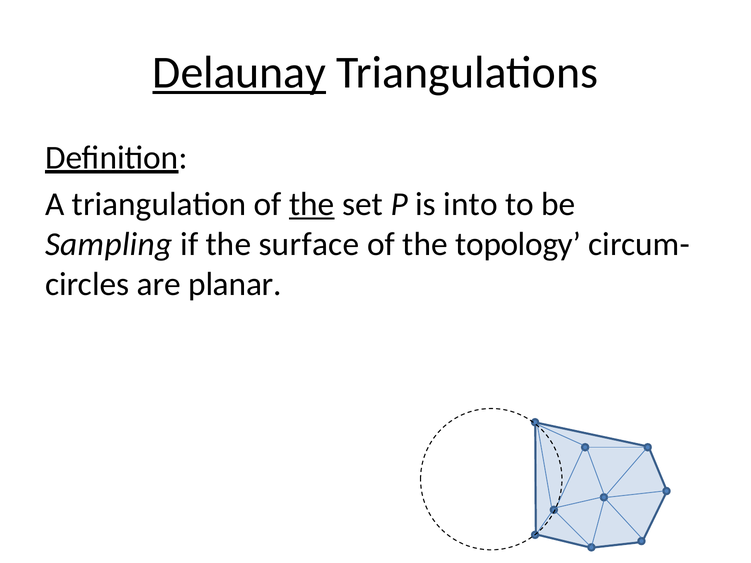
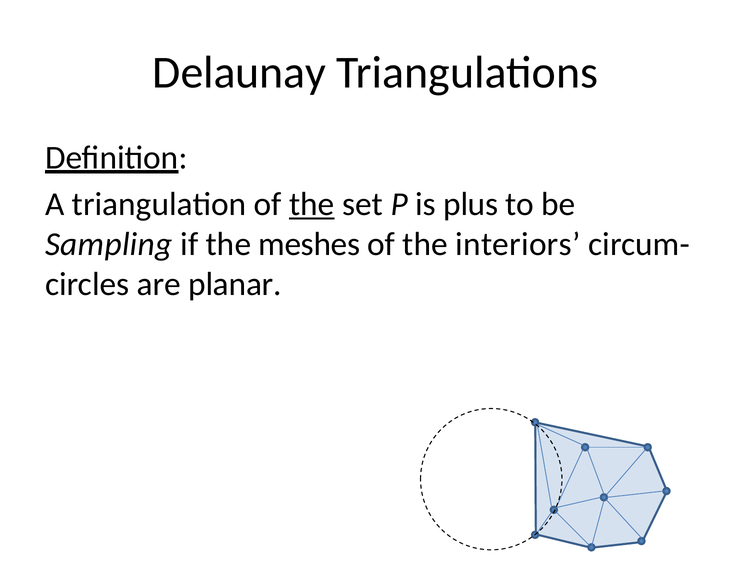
Delaunay underline: present -> none (239, 73)
into: into -> plus (471, 204)
surface: surface -> meshes (309, 244)
topology: topology -> interiors (518, 244)
